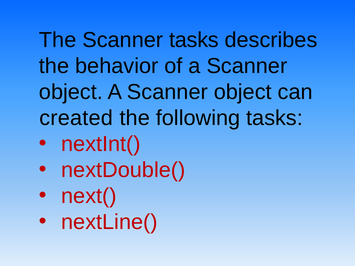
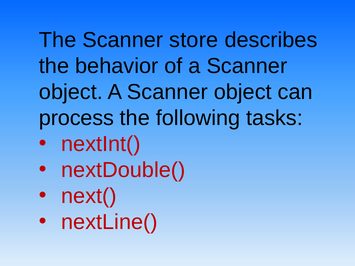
Scanner tasks: tasks -> store (194, 40)
created: created -> process (76, 118)
